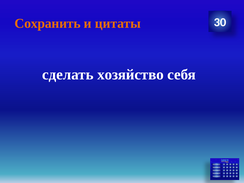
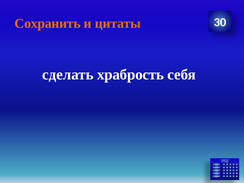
хозяйство: хозяйство -> храбрость (131, 75)
